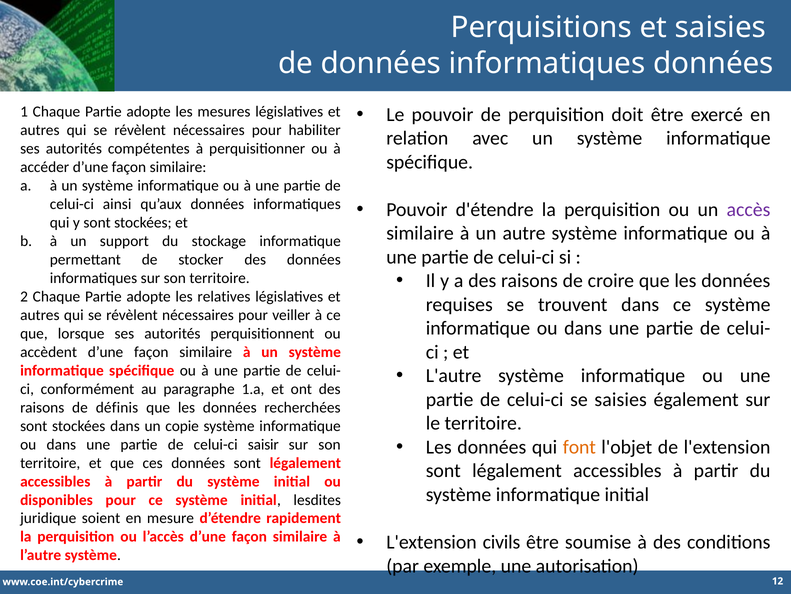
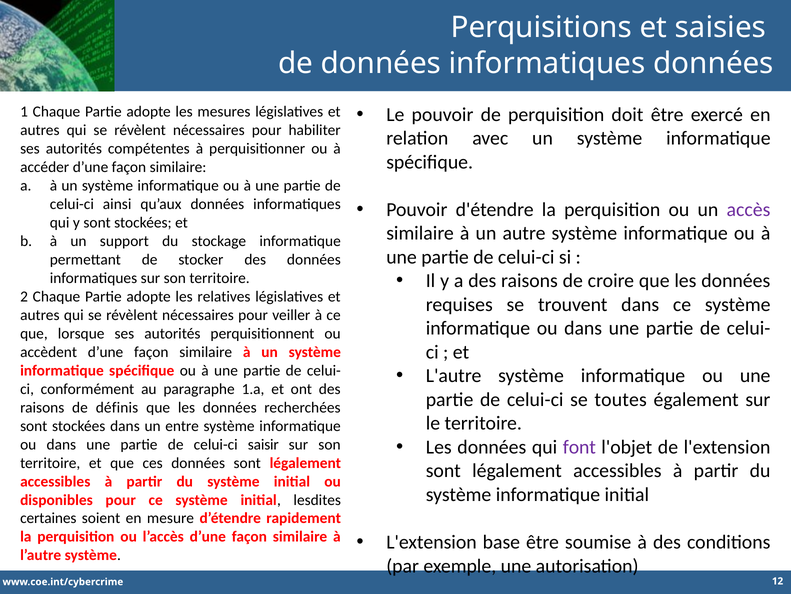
se saisies: saisies -> toutes (621, 399)
copie: copie -> entre (182, 425)
font colour: orange -> purple (579, 447)
juridique: juridique -> certaines (48, 518)
civils: civils -> base (501, 542)
